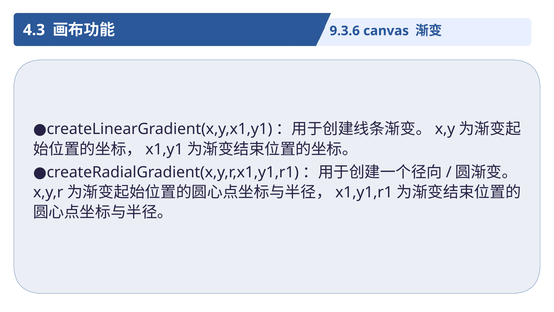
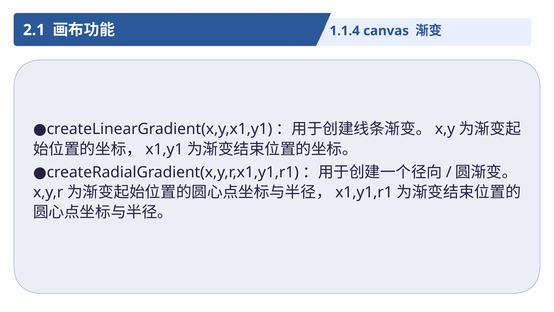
4.3: 4.3 -> 2.1 (34, 30)
9.3.6: 9.3.6 -> 1.1.4 (345, 31)
